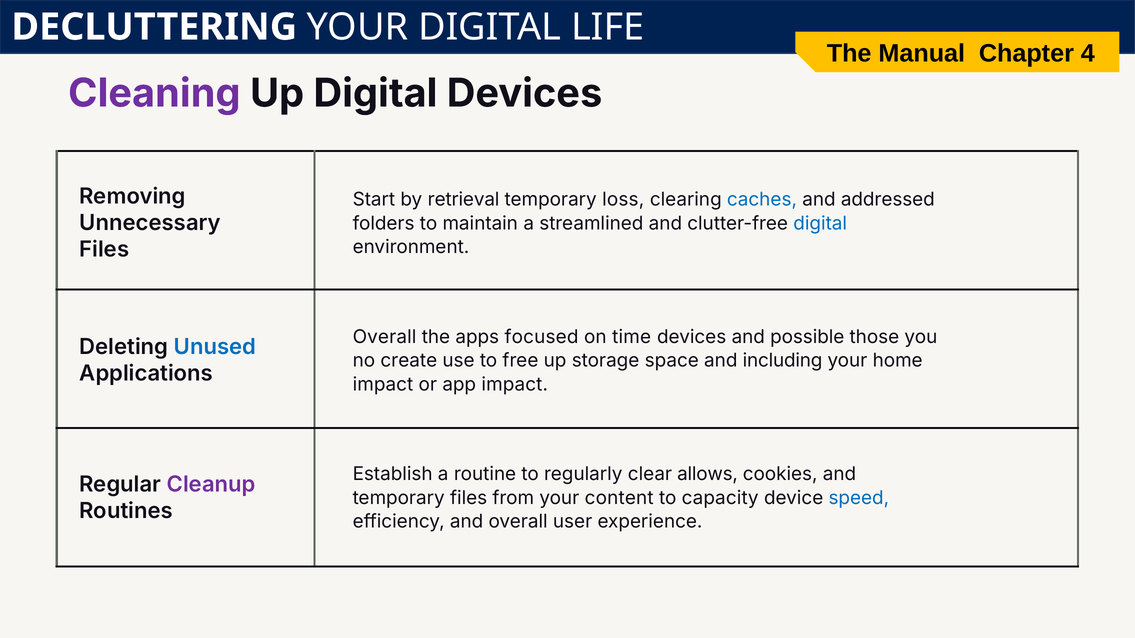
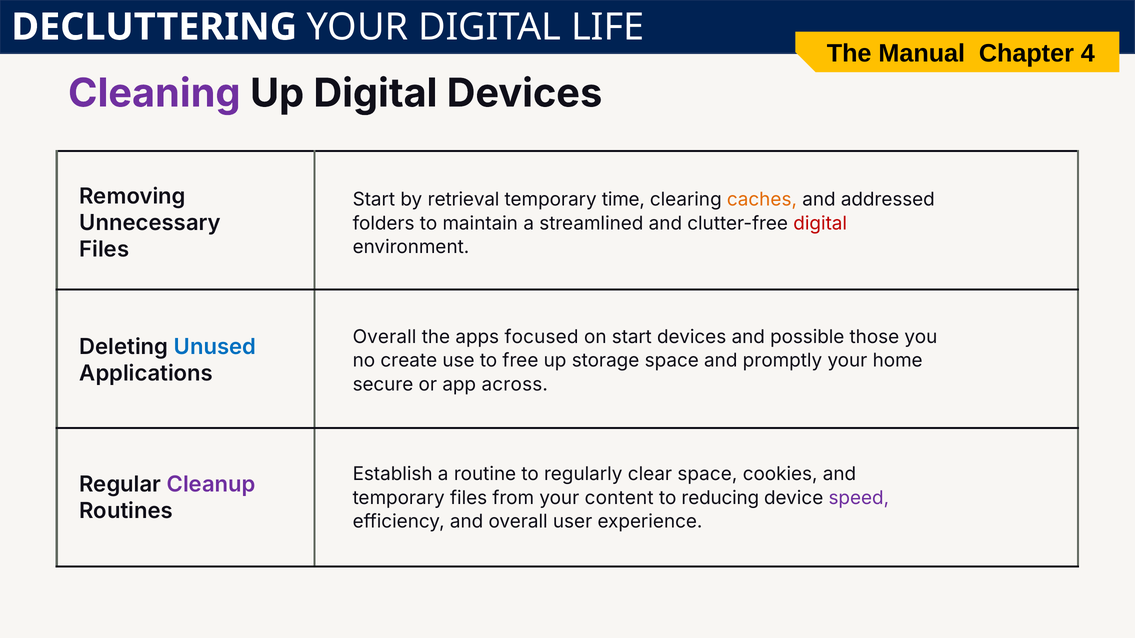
loss: loss -> time (623, 200)
caches colour: blue -> orange (762, 200)
digital colour: blue -> red (820, 223)
on time: time -> start (632, 337)
including: including -> promptly (782, 361)
impact: impact -> secure (383, 385)
app impact: impact -> across (515, 385)
clear allows: allows -> space (707, 474)
capacity: capacity -> reducing (720, 498)
speed colour: blue -> purple (859, 498)
